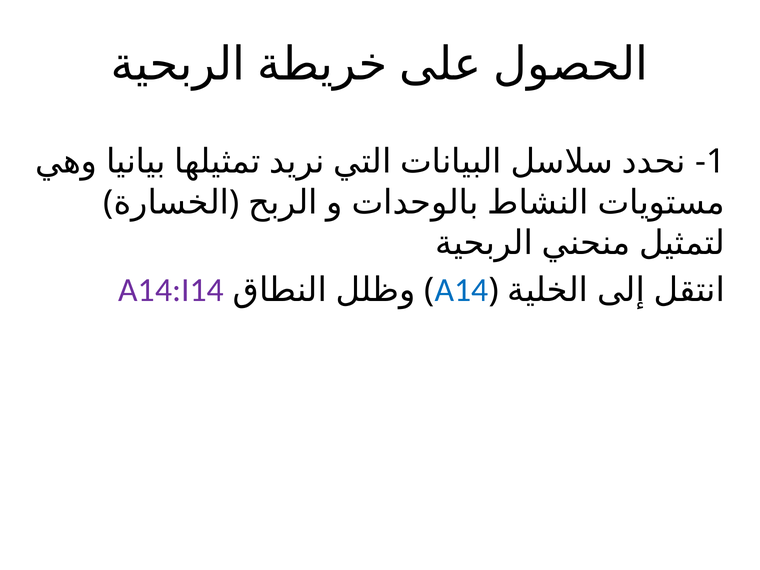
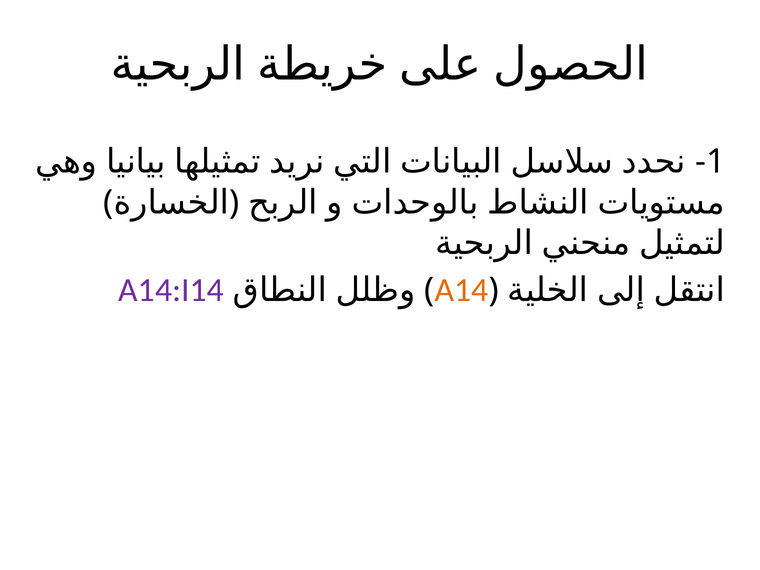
A14 colour: blue -> orange (462, 290)
